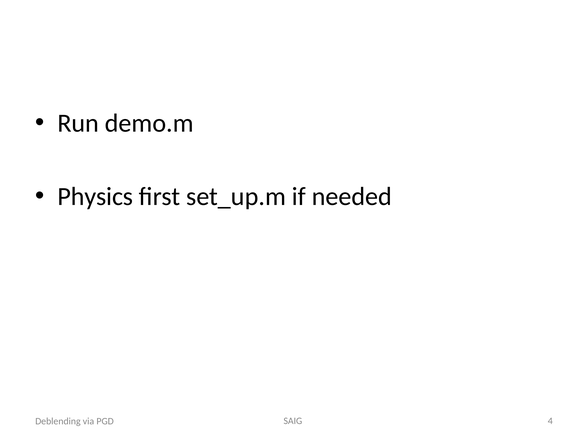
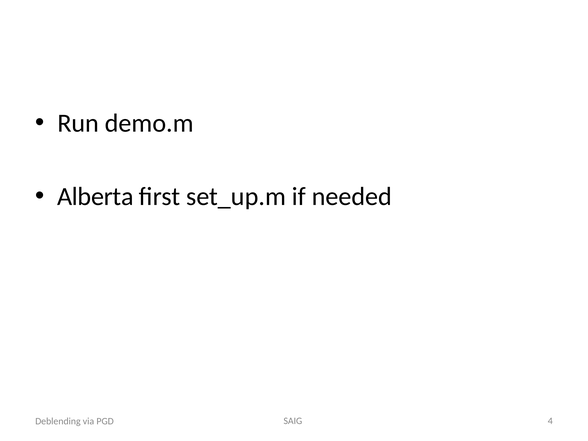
Physics: Physics -> Alberta (95, 197)
